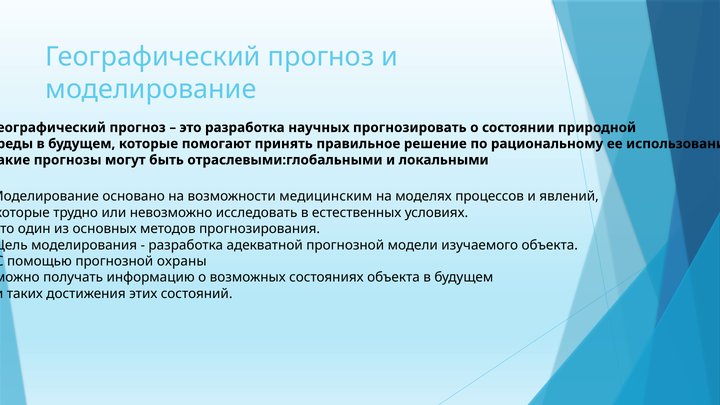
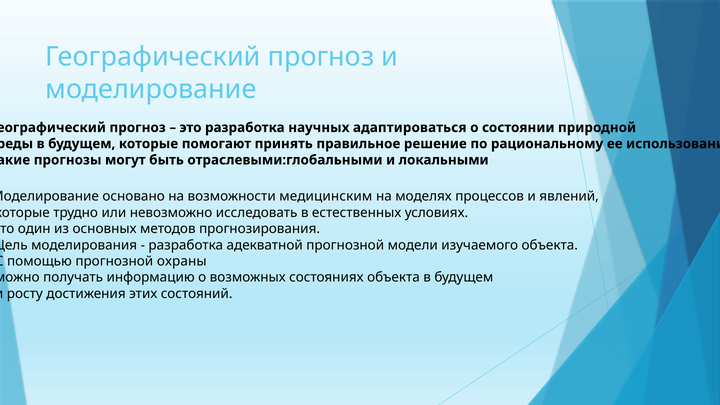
прогнозировать: прогнозировать -> адаптироваться (410, 128)
таких: таких -> росту (25, 294)
